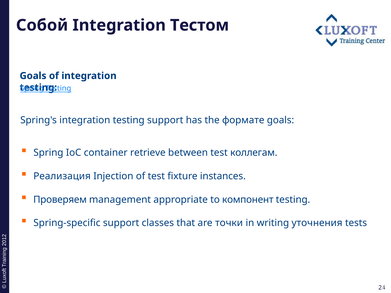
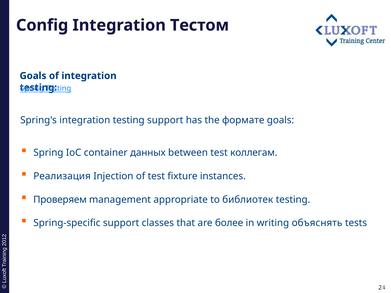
Собой: Собой -> Config (42, 25)
retrieve: retrieve -> данных (148, 153)
компонент: компонент -> библиотек (248, 200)
точки: точки -> более (229, 223)
уточнения: уточнения -> объяснять (317, 223)
